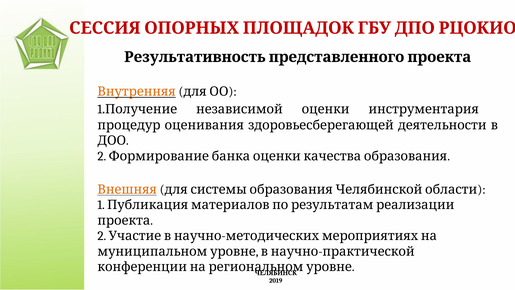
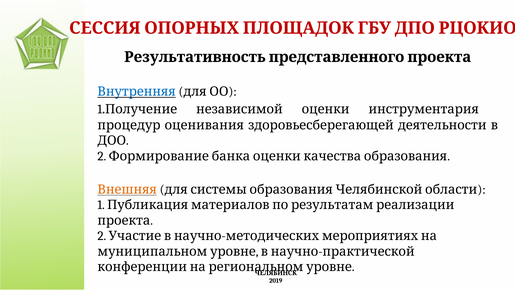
Внутренняя colour: orange -> blue (137, 92)
